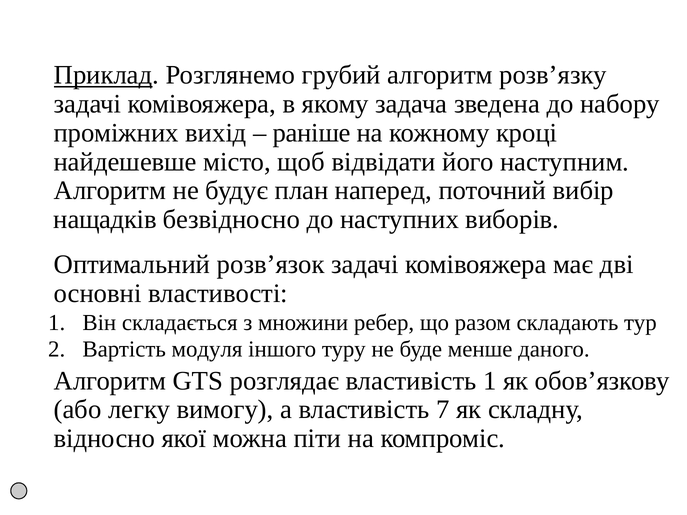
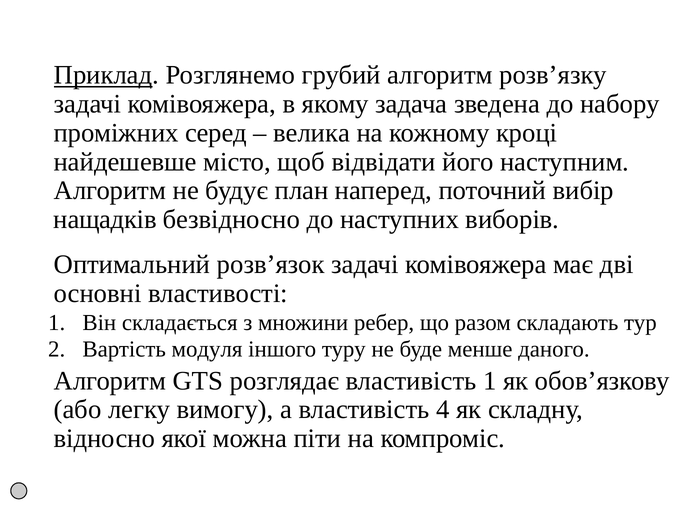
вихід: вихід -> серед (216, 133)
раніше: раніше -> велика (312, 133)
7: 7 -> 4 (443, 410)
